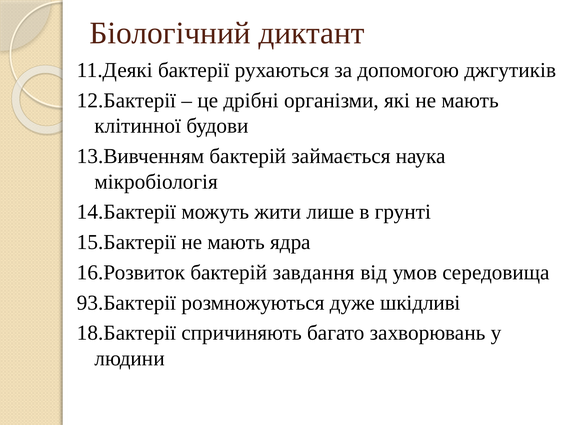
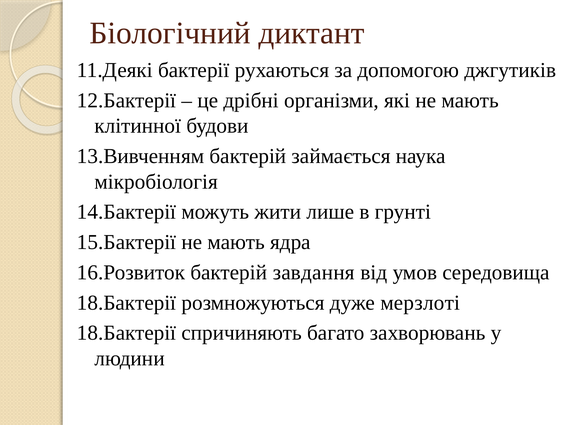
93.Бактерії: 93.Бактерії -> 18.Бактерії (127, 302)
шкідливі: шкідливі -> мерзлоті (420, 302)
